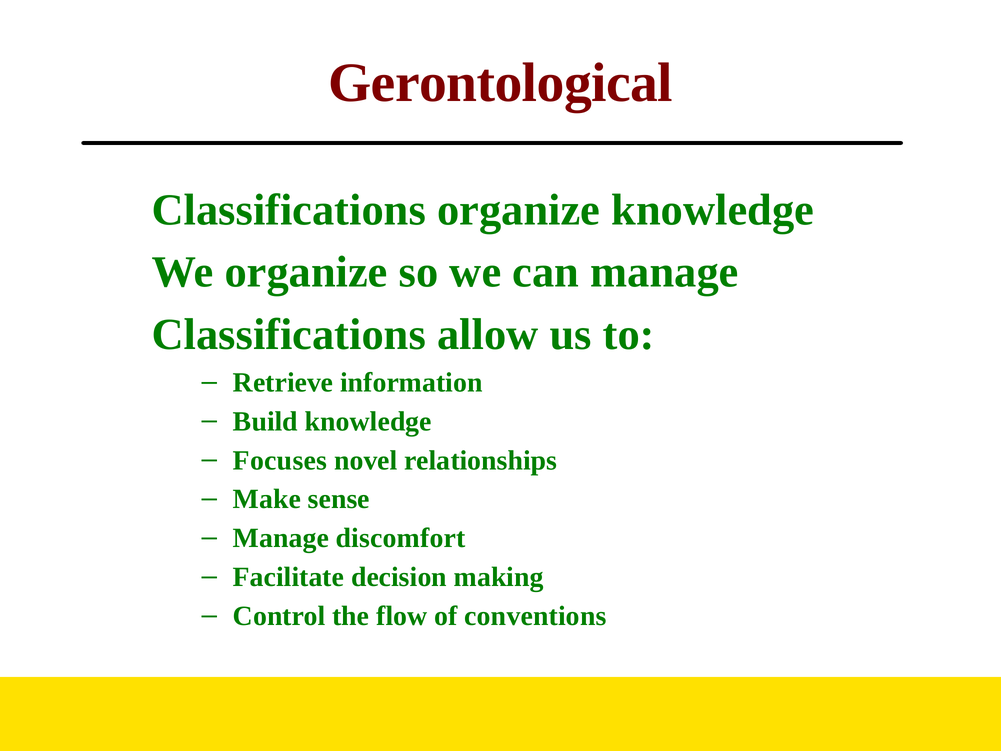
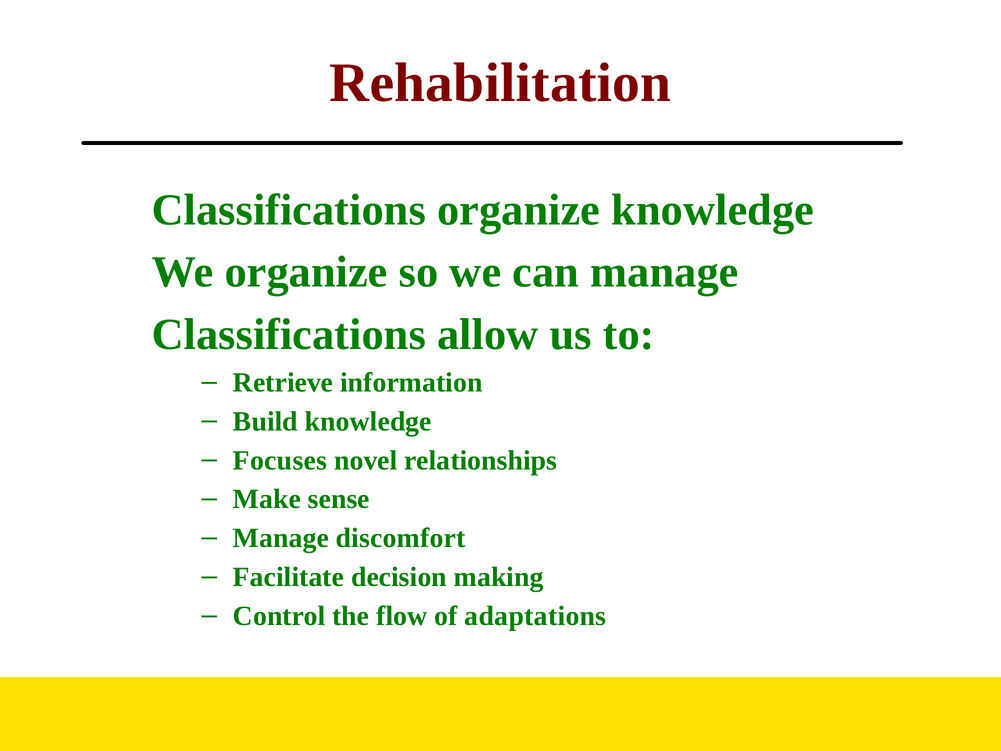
Gerontological: Gerontological -> Rehabilitation (500, 83)
conventions: conventions -> adaptations (535, 616)
